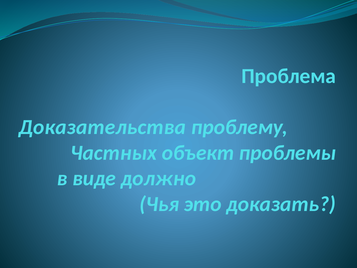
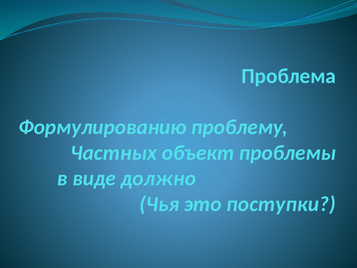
Доказательства: Доказательства -> Формулированию (102, 127)
доказать: доказать -> поступки (281, 204)
